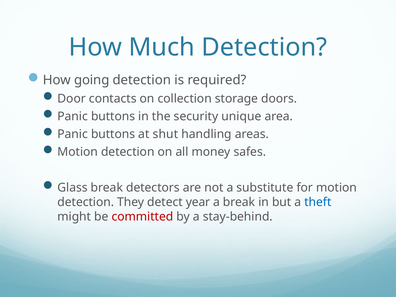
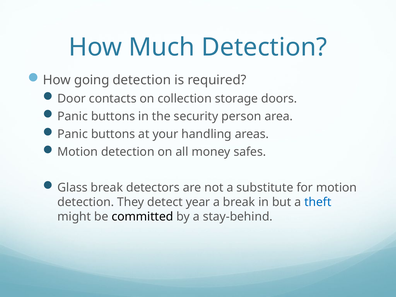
unique: unique -> person (241, 116)
shut: shut -> your (165, 134)
committed colour: red -> black (142, 217)
